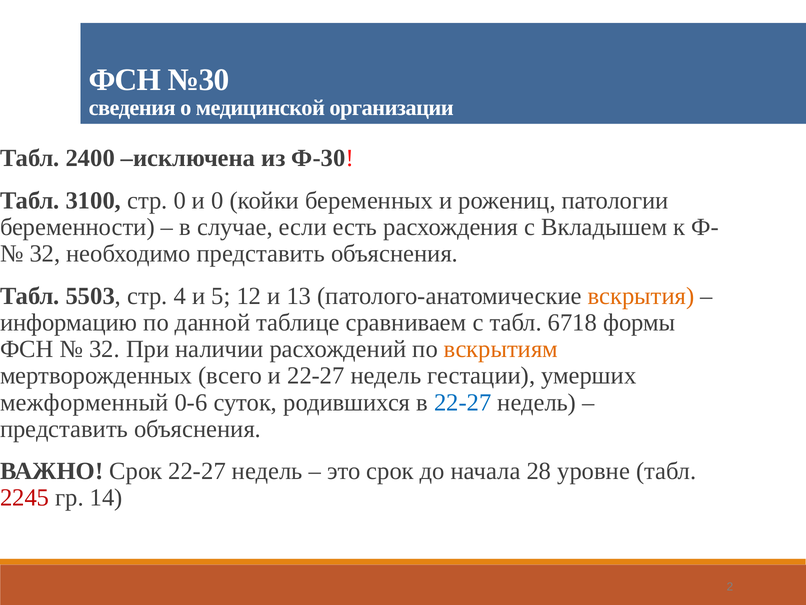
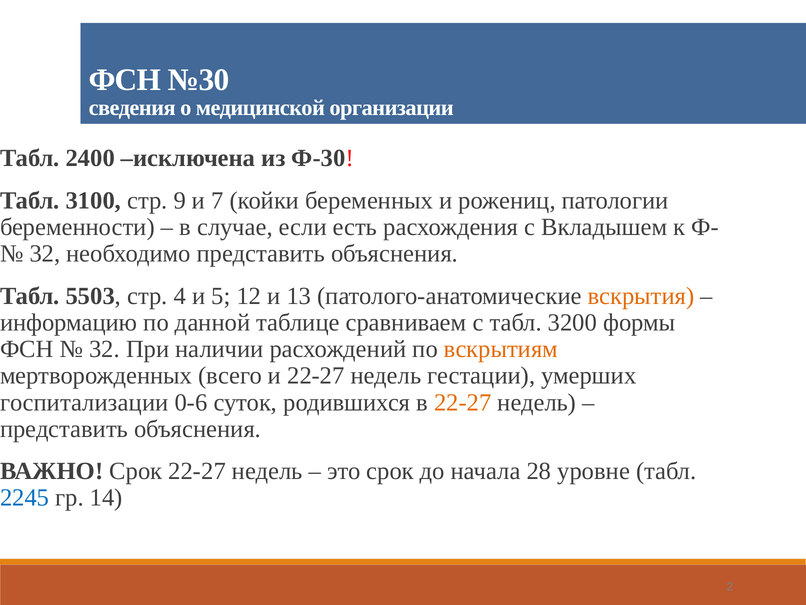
стр 0: 0 -> 9 (180, 200)
и 0: 0 -> 7 (217, 200)
6718: 6718 -> 3200 (572, 322)
межформенный: межформенный -> госпитализации (84, 402)
22-27 colour: blue -> orange (463, 402)
2245 colour: red -> blue (25, 497)
